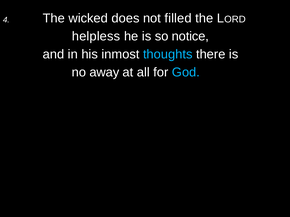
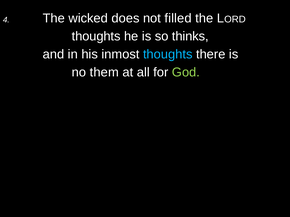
helpless: helpless -> thoughts (96, 36)
notice: notice -> thinks (190, 36)
away: away -> them (104, 72)
God colour: light blue -> light green (186, 72)
